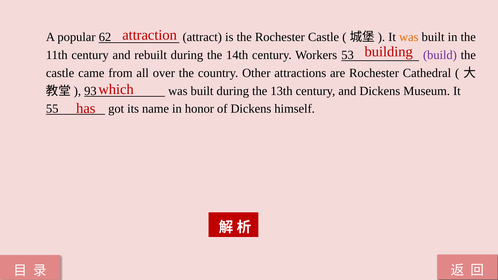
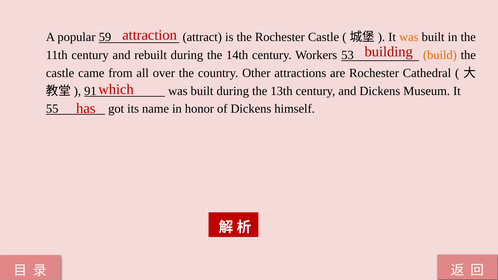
62: 62 -> 59 (105, 37)
build colour: purple -> orange (440, 55)
93: 93 -> 91 (90, 91)
